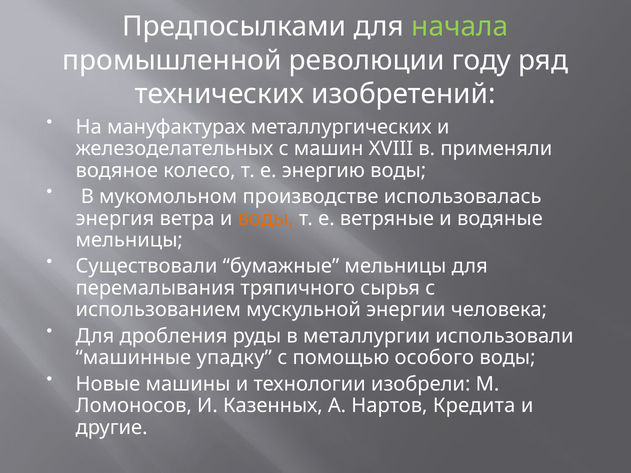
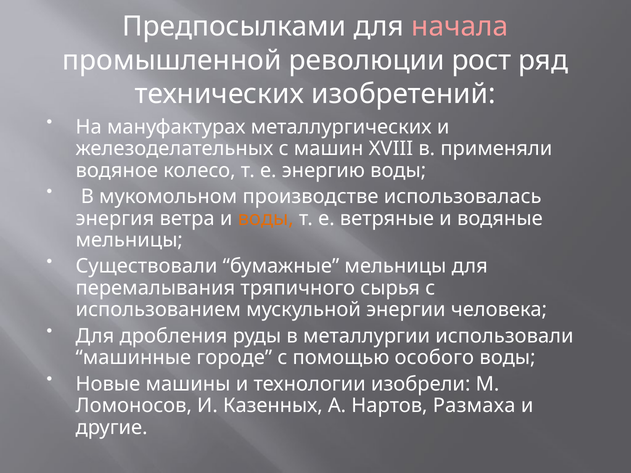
начала colour: light green -> pink (460, 27)
году: году -> рост (482, 60)
упадку: упадку -> городе (234, 358)
Кредита: Кредита -> Размаха (474, 406)
